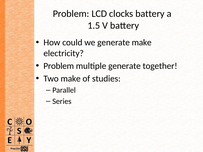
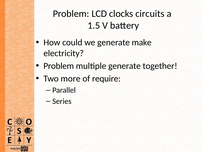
clocks battery: battery -> circuits (150, 14)
Two make: make -> more (71, 79)
studies: studies -> require (106, 79)
